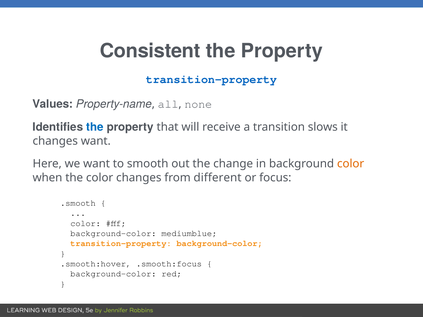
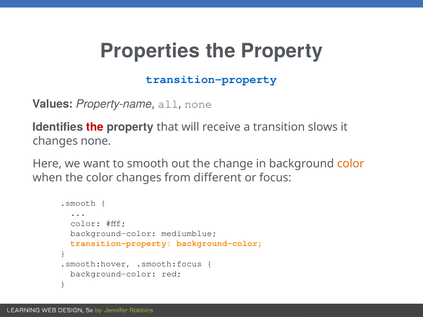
Consistent: Consistent -> Properties (150, 51)
the colour: blue -> red (95, 127)
changes want: want -> none (96, 141)
